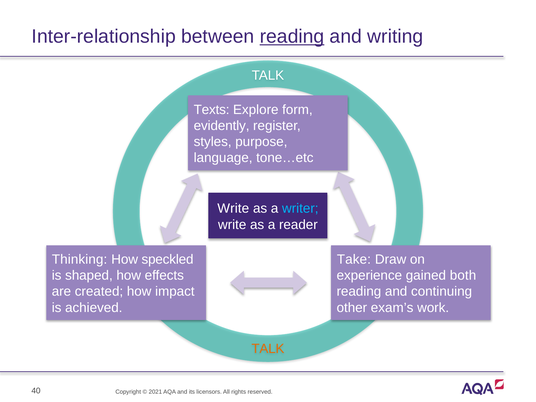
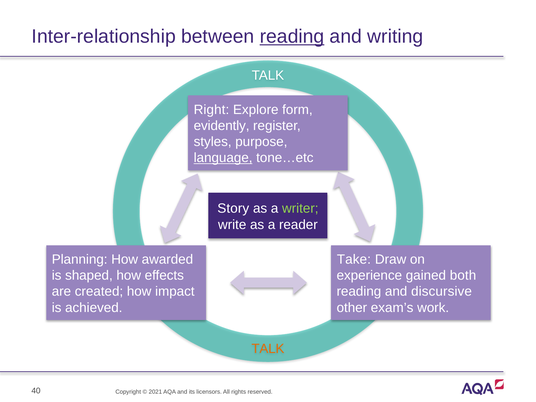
Texts: Texts -> Right (211, 110)
language underline: none -> present (223, 158)
Write: Write -> Story (233, 209)
writer colour: light blue -> light green (300, 209)
Thinking: Thinking -> Planning (80, 259)
speckled: speckled -> awarded (167, 259)
continuing: continuing -> discursive (442, 292)
